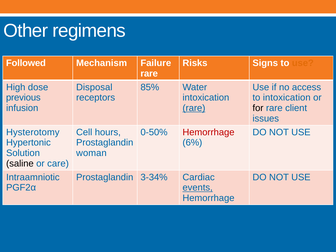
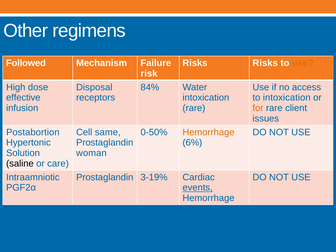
Risks Signs: Signs -> Risks (265, 63)
rare: rare -> risk (149, 73)
85%: 85% -> 84% (150, 87)
previous: previous -> effective (23, 98)
rare underline: present -> none (194, 108)
for colour: black -> orange (258, 108)
Hysterotomy: Hysterotomy -> Postabortion (33, 132)
hours: hours -> same (108, 132)
Hemorrhage colour: red -> orange (209, 132)
3-34%: 3-34% -> 3-19% (154, 177)
